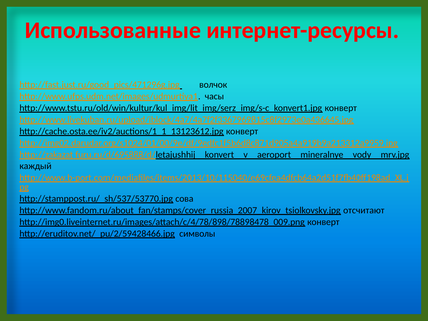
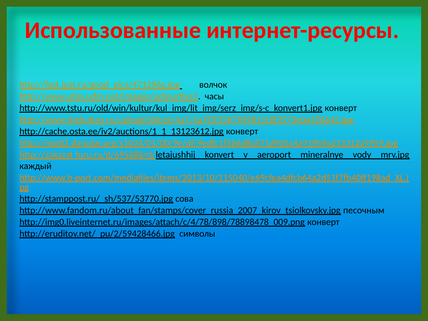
отсчитают: отсчитают -> песочным (364, 210)
